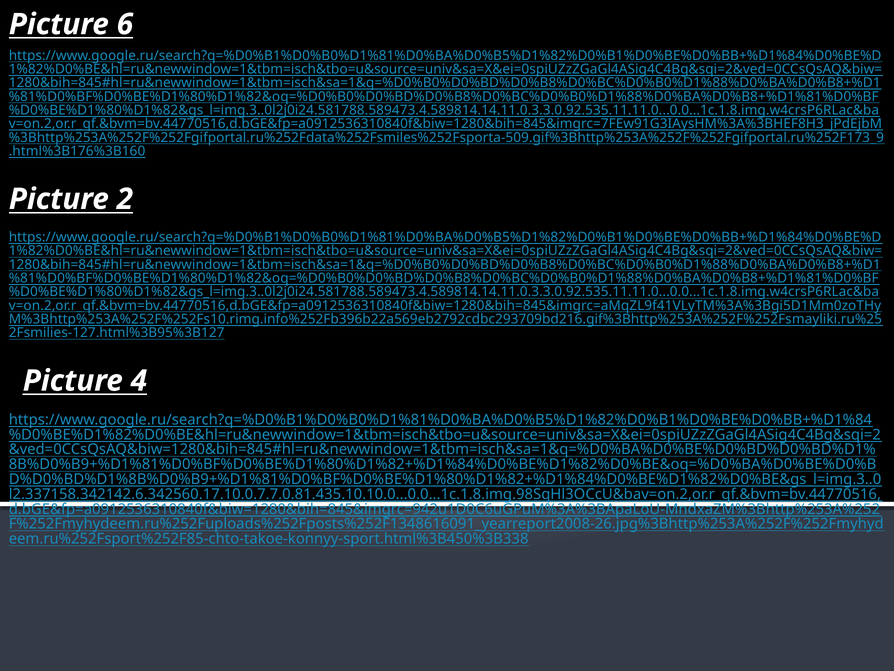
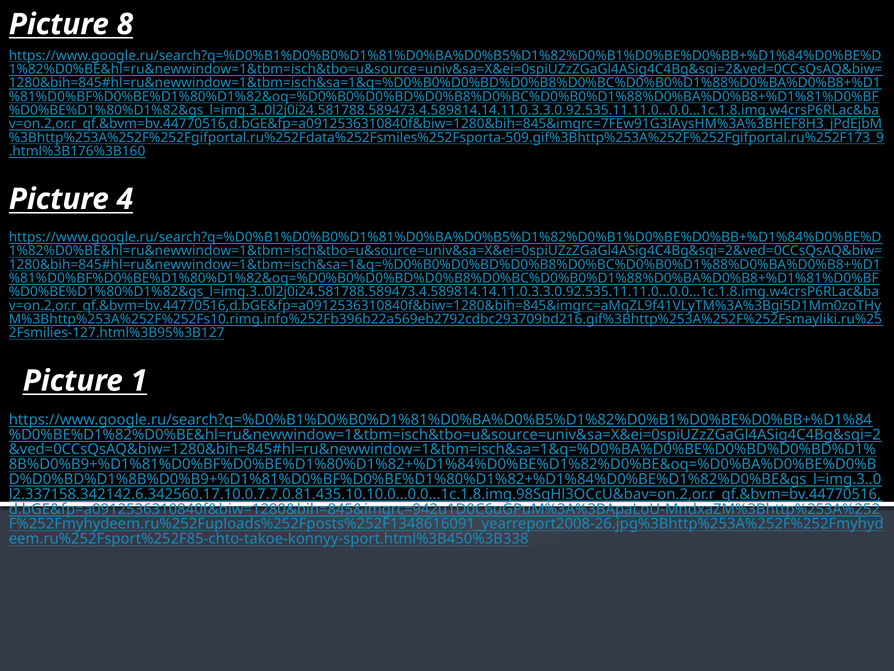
6: 6 -> 8 (125, 24)
2: 2 -> 4 (125, 199)
4: 4 -> 1 (139, 381)
